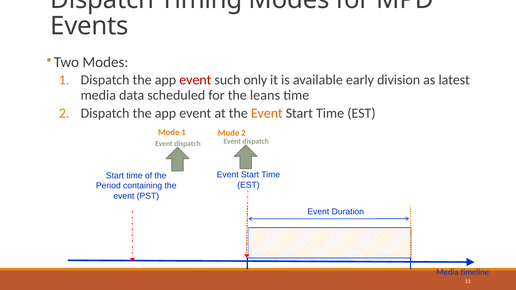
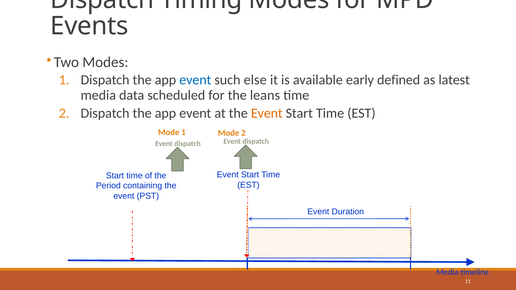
event colour: red -> blue (195, 80)
only: only -> else (255, 80)
division: division -> defined (399, 80)
